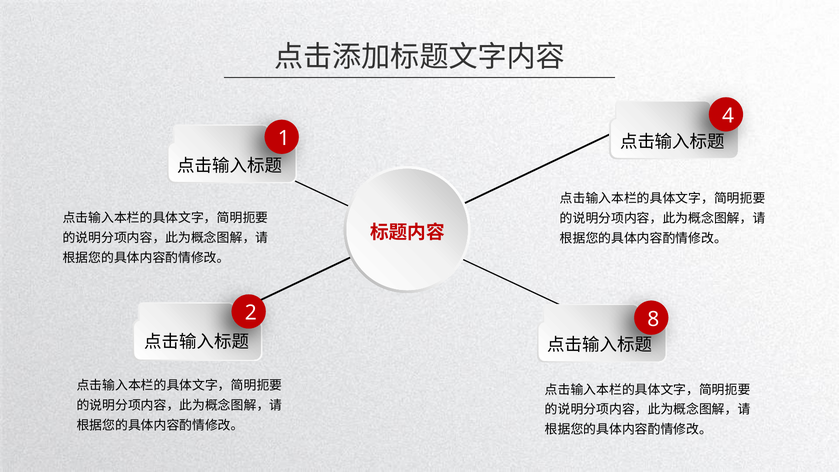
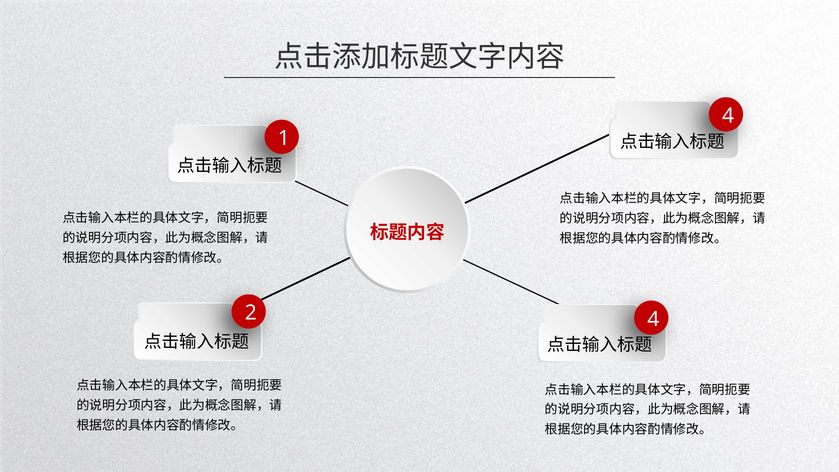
2 8: 8 -> 4 (653, 319)
